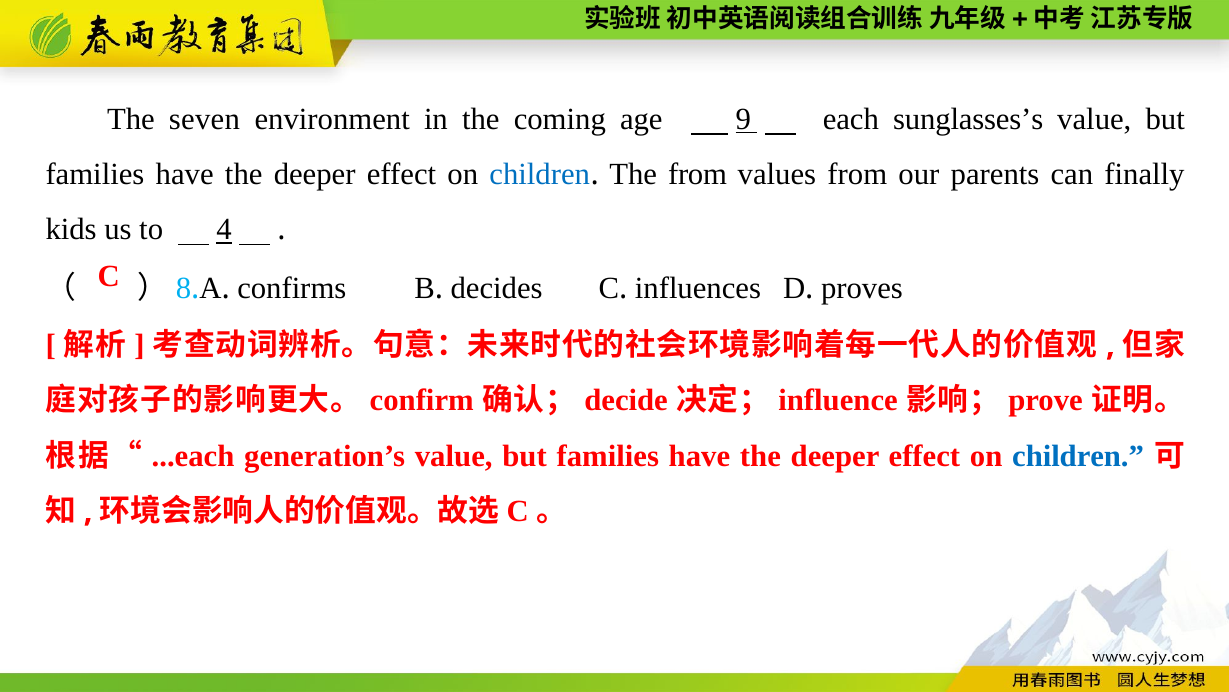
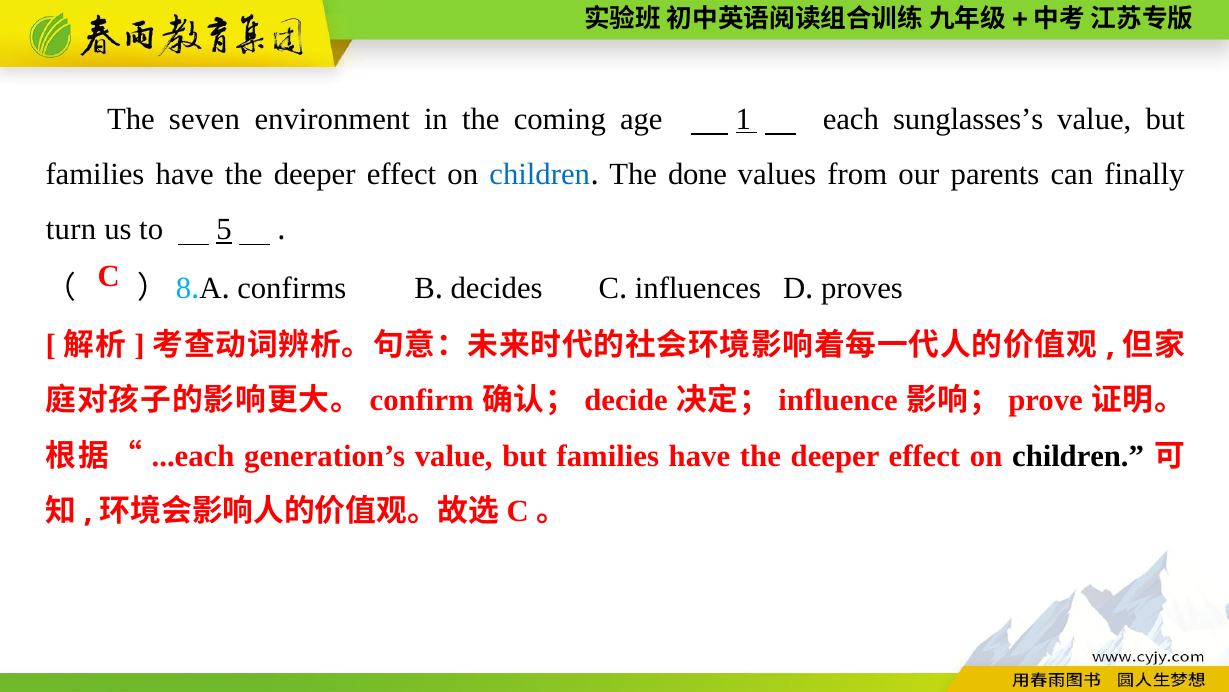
9: 9 -> 1 (743, 119)
The from: from -> done (698, 174)
kids: kids -> turn (71, 230)
4: 4 -> 5 (224, 230)
children colour: blue -> black (1078, 456)
